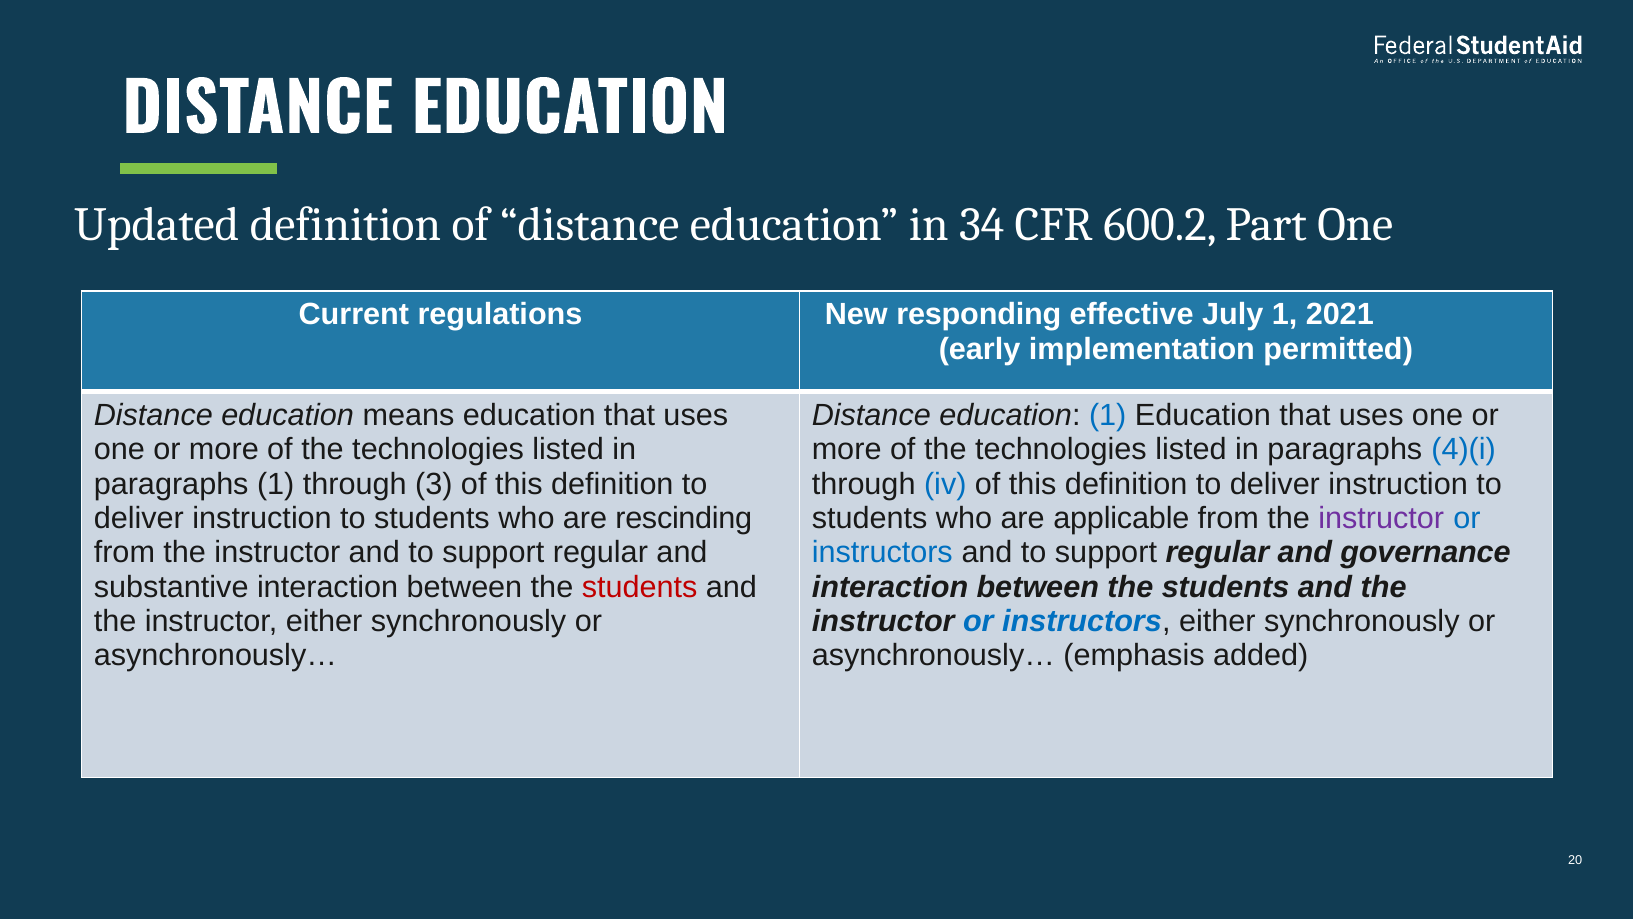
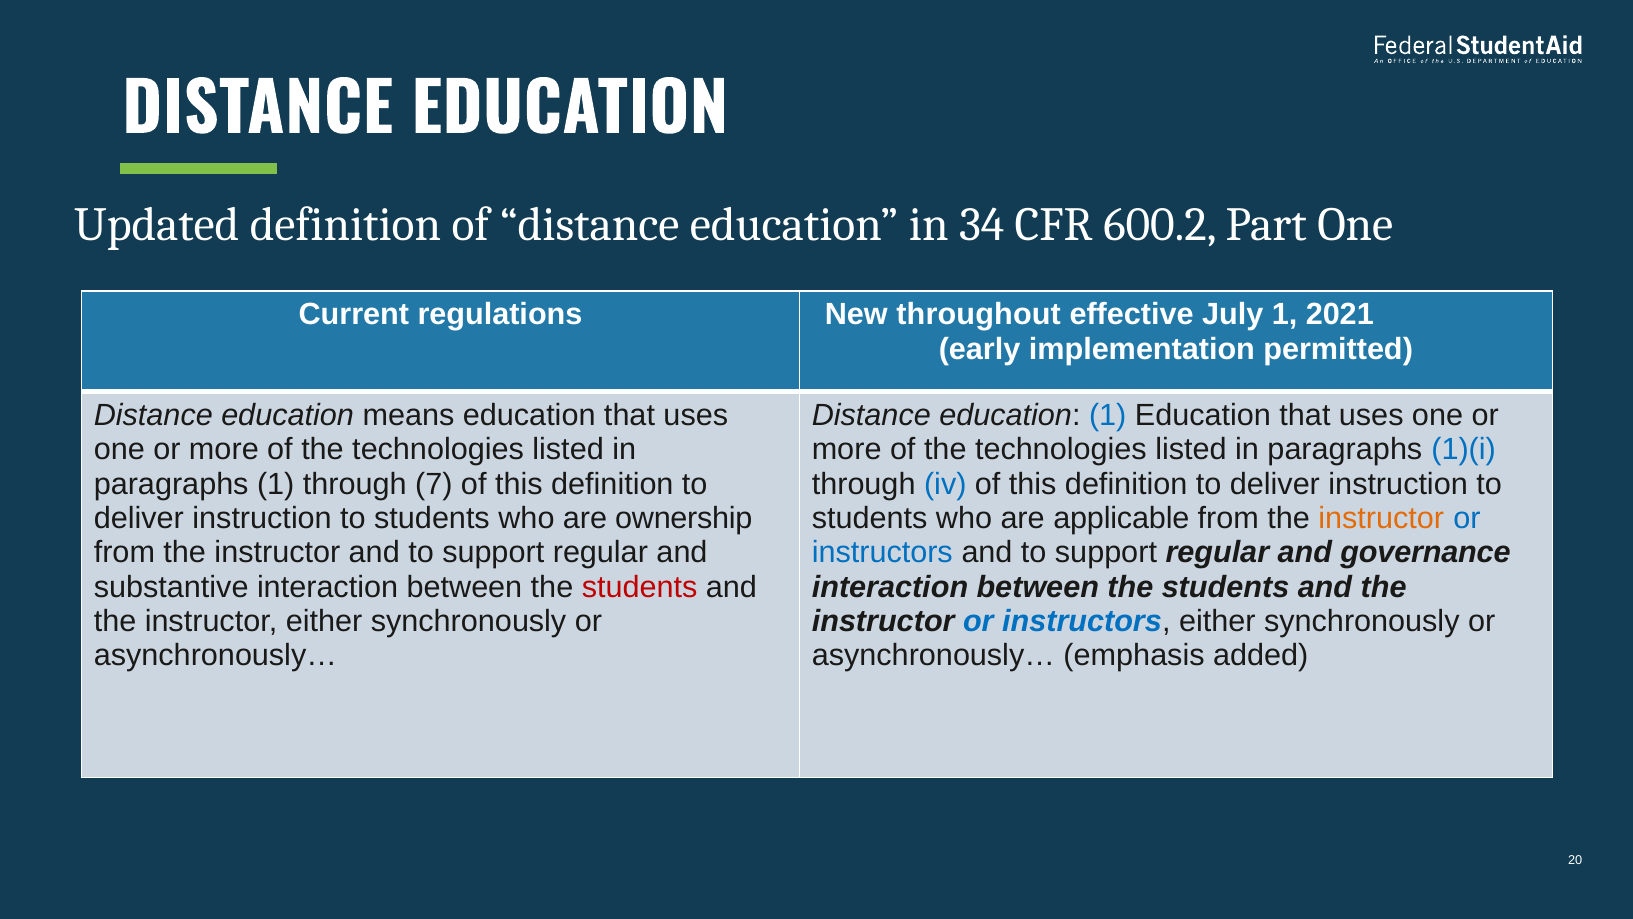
responding: responding -> throughout (979, 314)
4)(i: 4)(i -> 1)(i (1464, 450)
3: 3 -> 7 (434, 484)
rescinding: rescinding -> ownership (684, 518)
instructor colour: purple -> orange (1381, 518)
